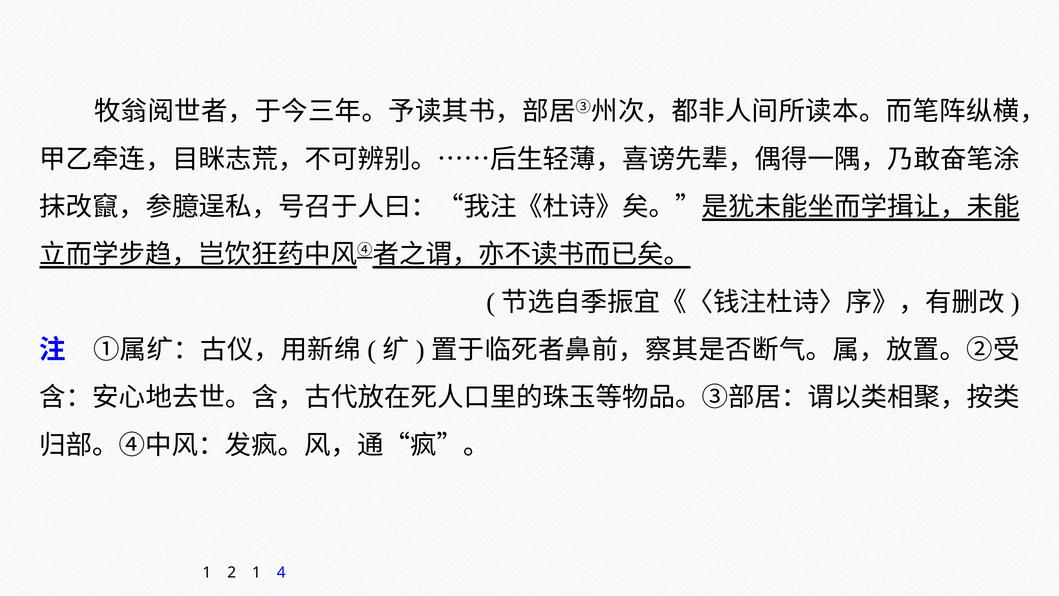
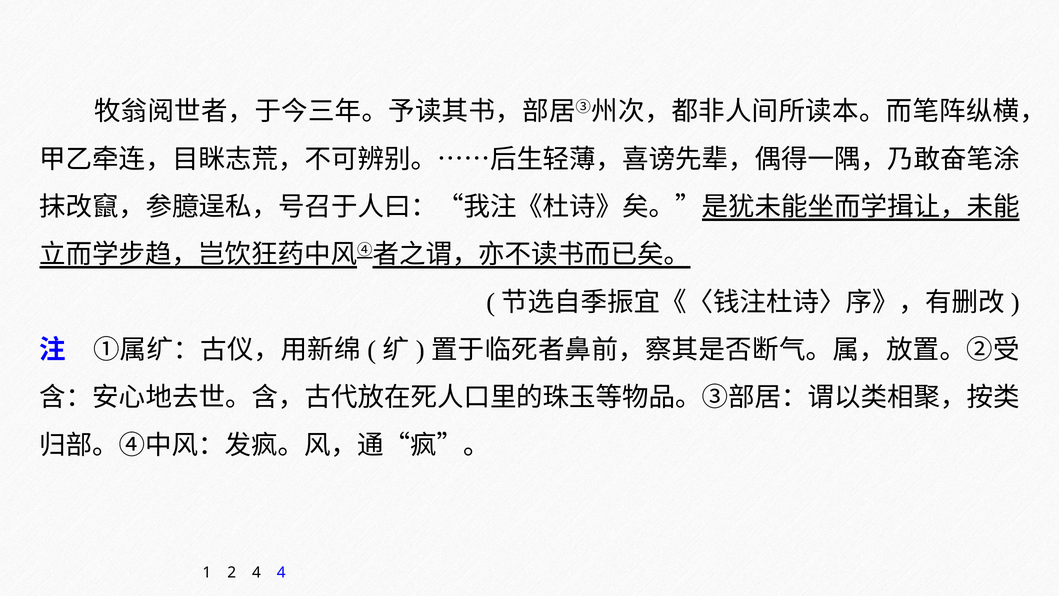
2 1: 1 -> 4 (256, 573)
